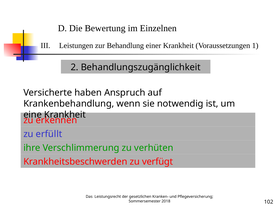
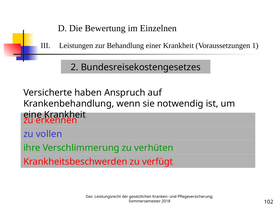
Behandlungszugänglichkeit: Behandlungszugänglichkeit -> Bundesreisekostengesetzes (141, 67)
erfüllt: erfüllt -> vollen (49, 134)
